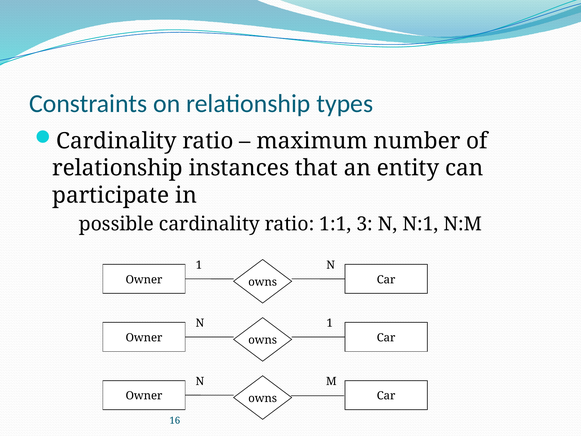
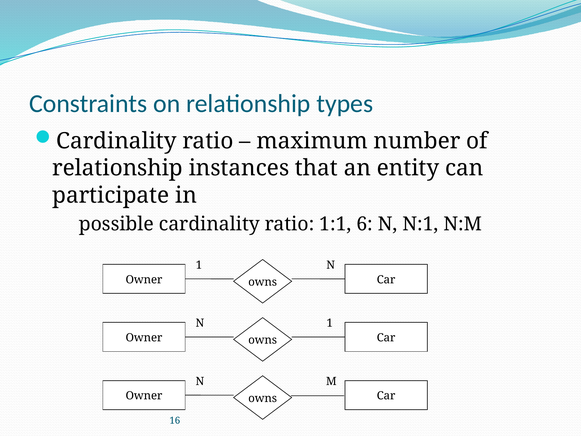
3: 3 -> 6 (365, 224)
